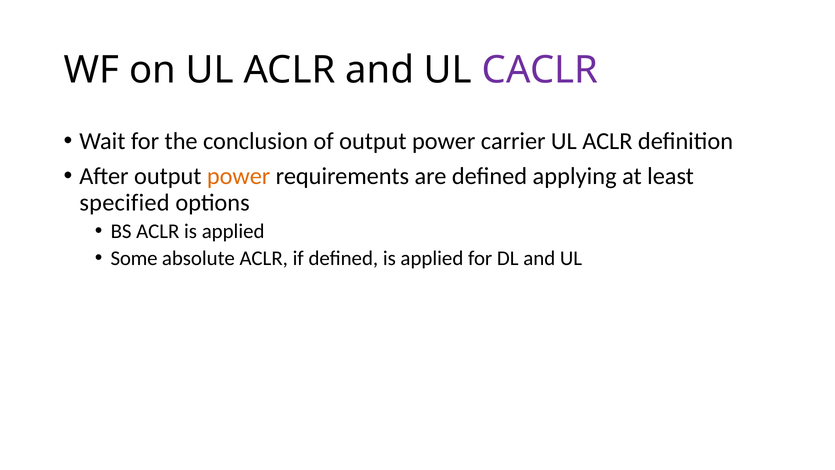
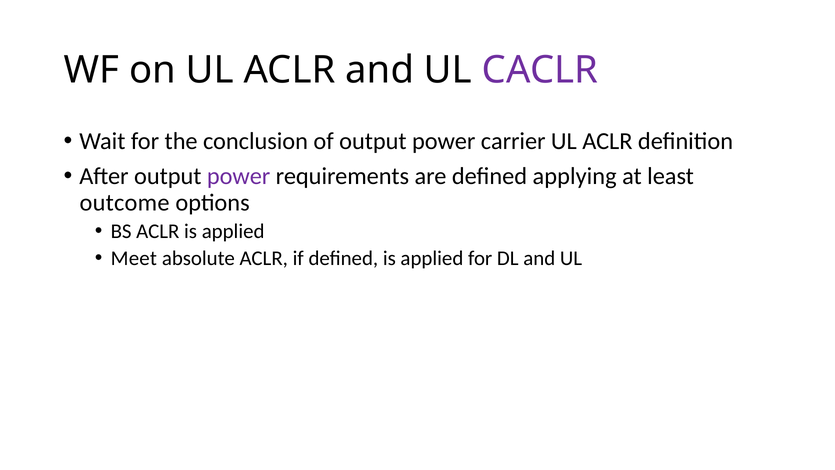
power colour: orange -> purple (239, 176)
specified: specified -> outcome (125, 202)
Some: Some -> Meet (134, 258)
